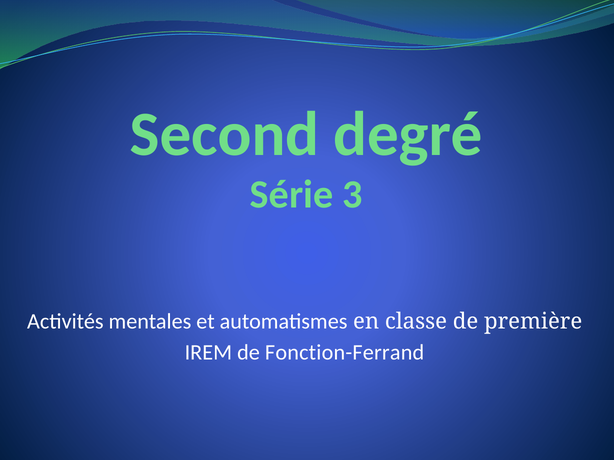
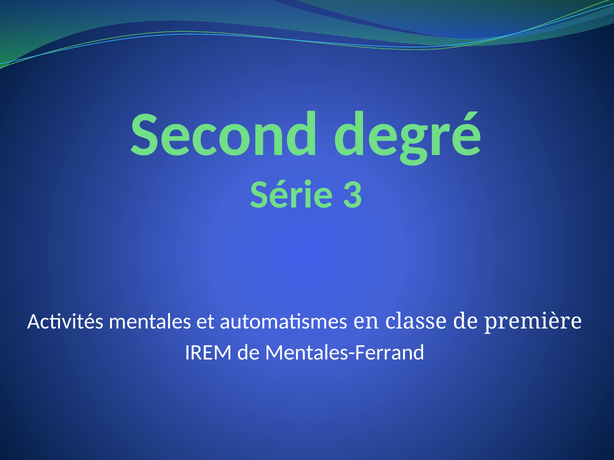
Fonction-Ferrand: Fonction-Ferrand -> Mentales-Ferrand (345, 353)
